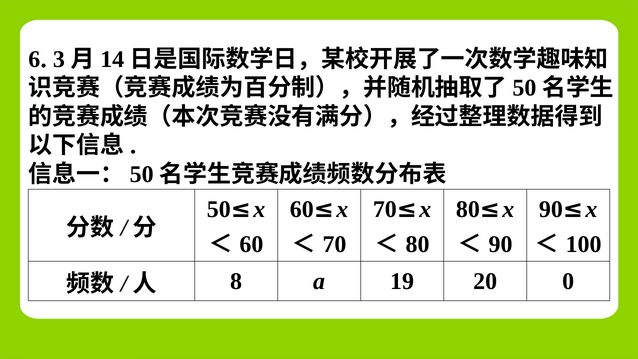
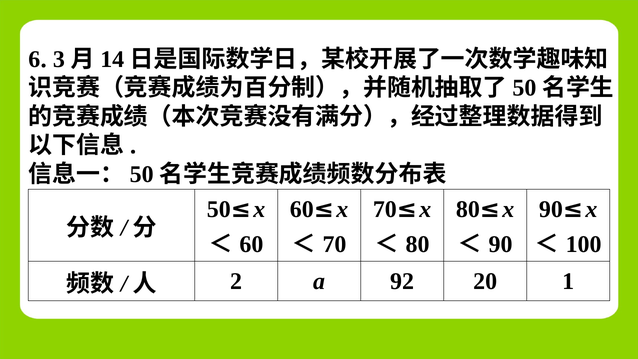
8: 8 -> 2 (236, 281)
19: 19 -> 92 (402, 281)
0: 0 -> 1 (568, 281)
